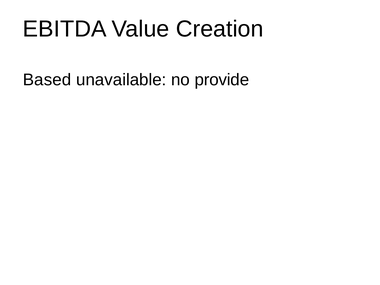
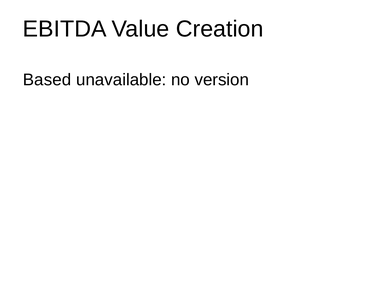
provide: provide -> version (222, 80)
